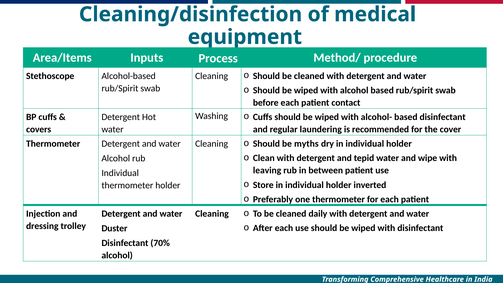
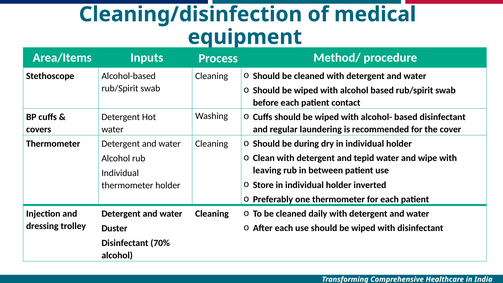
myths: myths -> during (306, 144)
